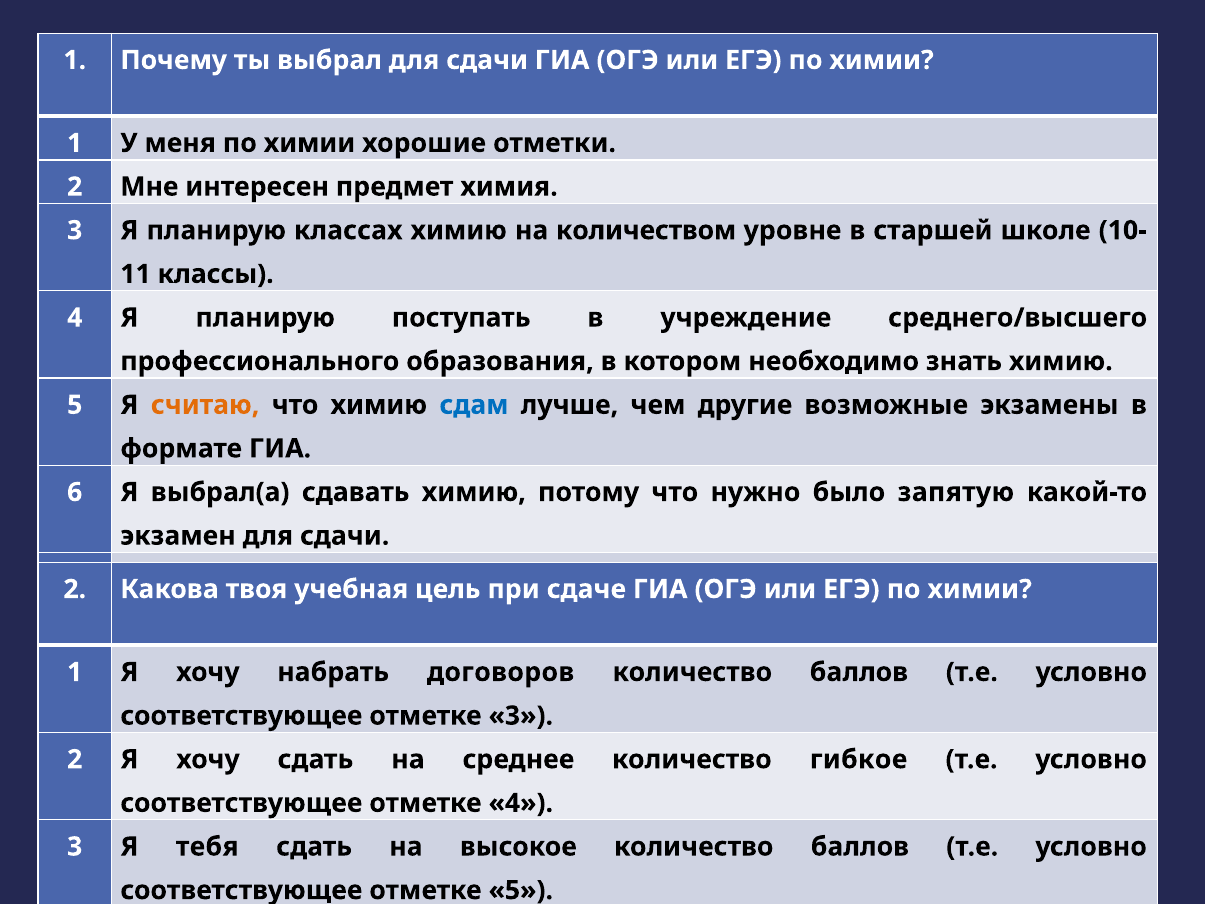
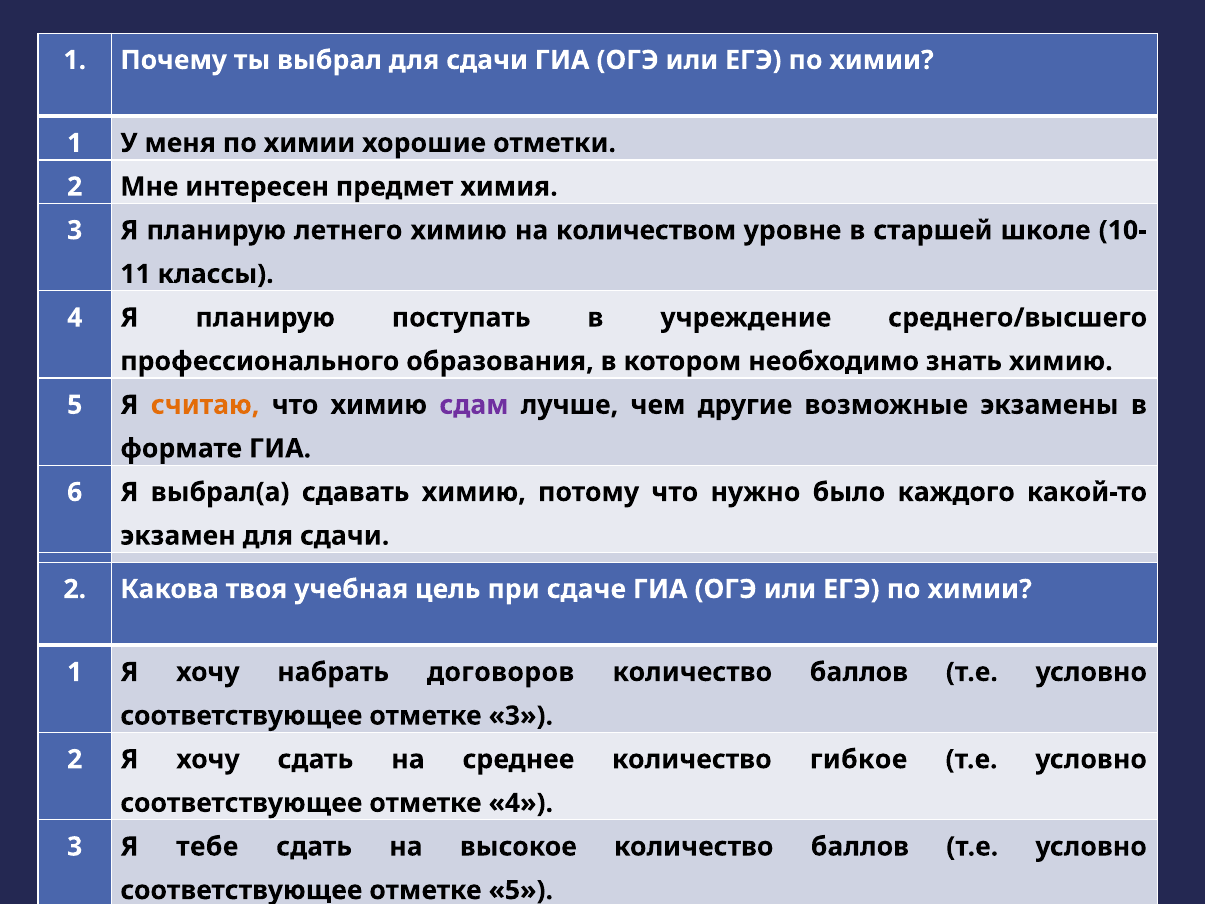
классах: классах -> летнего (348, 230)
сдам colour: blue -> purple (474, 405)
запятую: запятую -> каждого (956, 492)
тебя: тебя -> тебе (207, 846)
